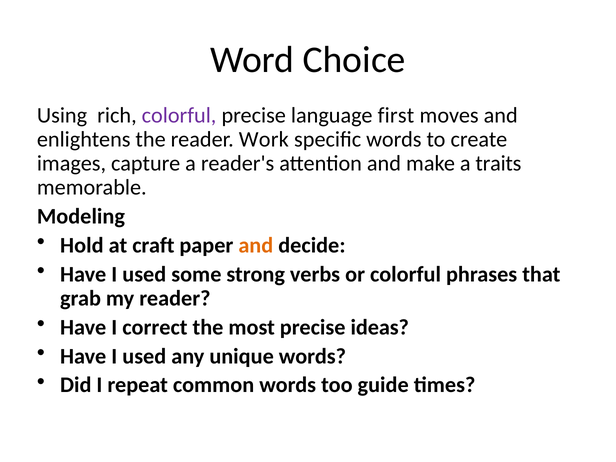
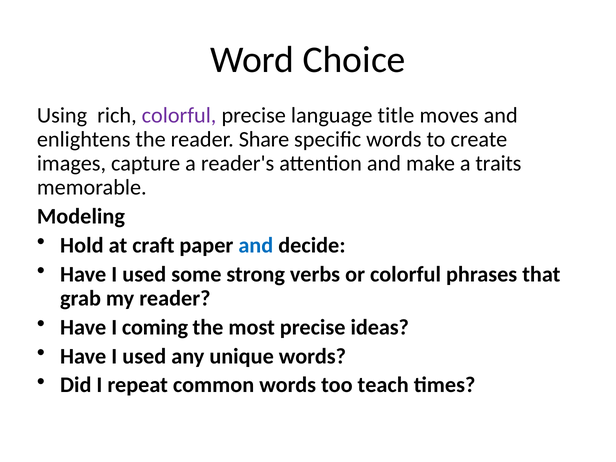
first: first -> title (396, 116)
Work: Work -> Share (264, 140)
and colour: orange -> blue (256, 245)
correct: correct -> coming (155, 327)
guide: guide -> teach (383, 385)
